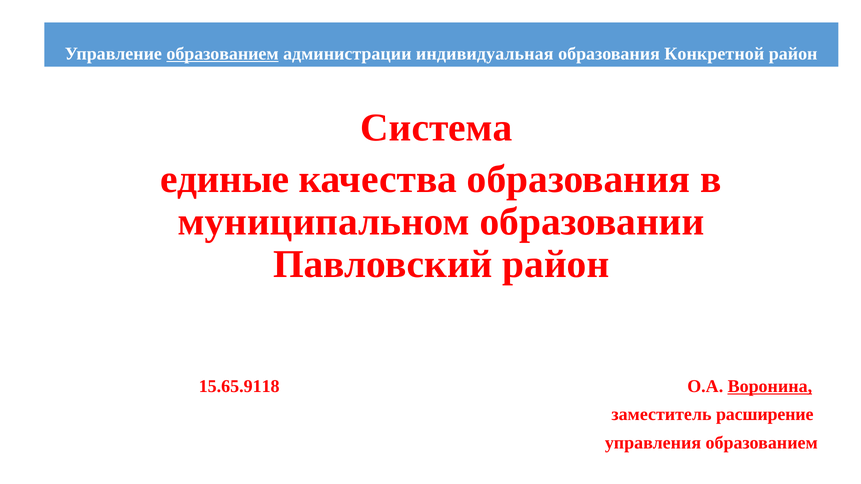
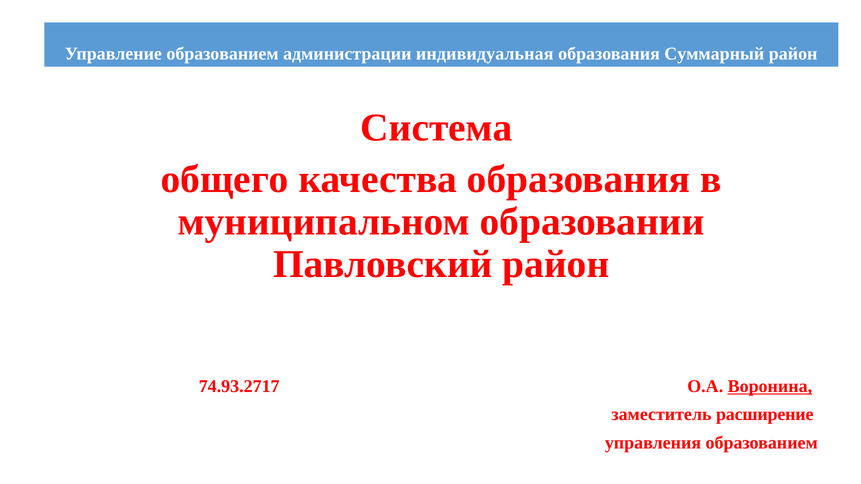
образованием underline: present -> none (223, 54)
Конкретной: Конкретной -> Суммарный (714, 54)
единые: единые -> общего (225, 179)
15.65.9118: 15.65.9118 -> 74.93.2717 (239, 386)
